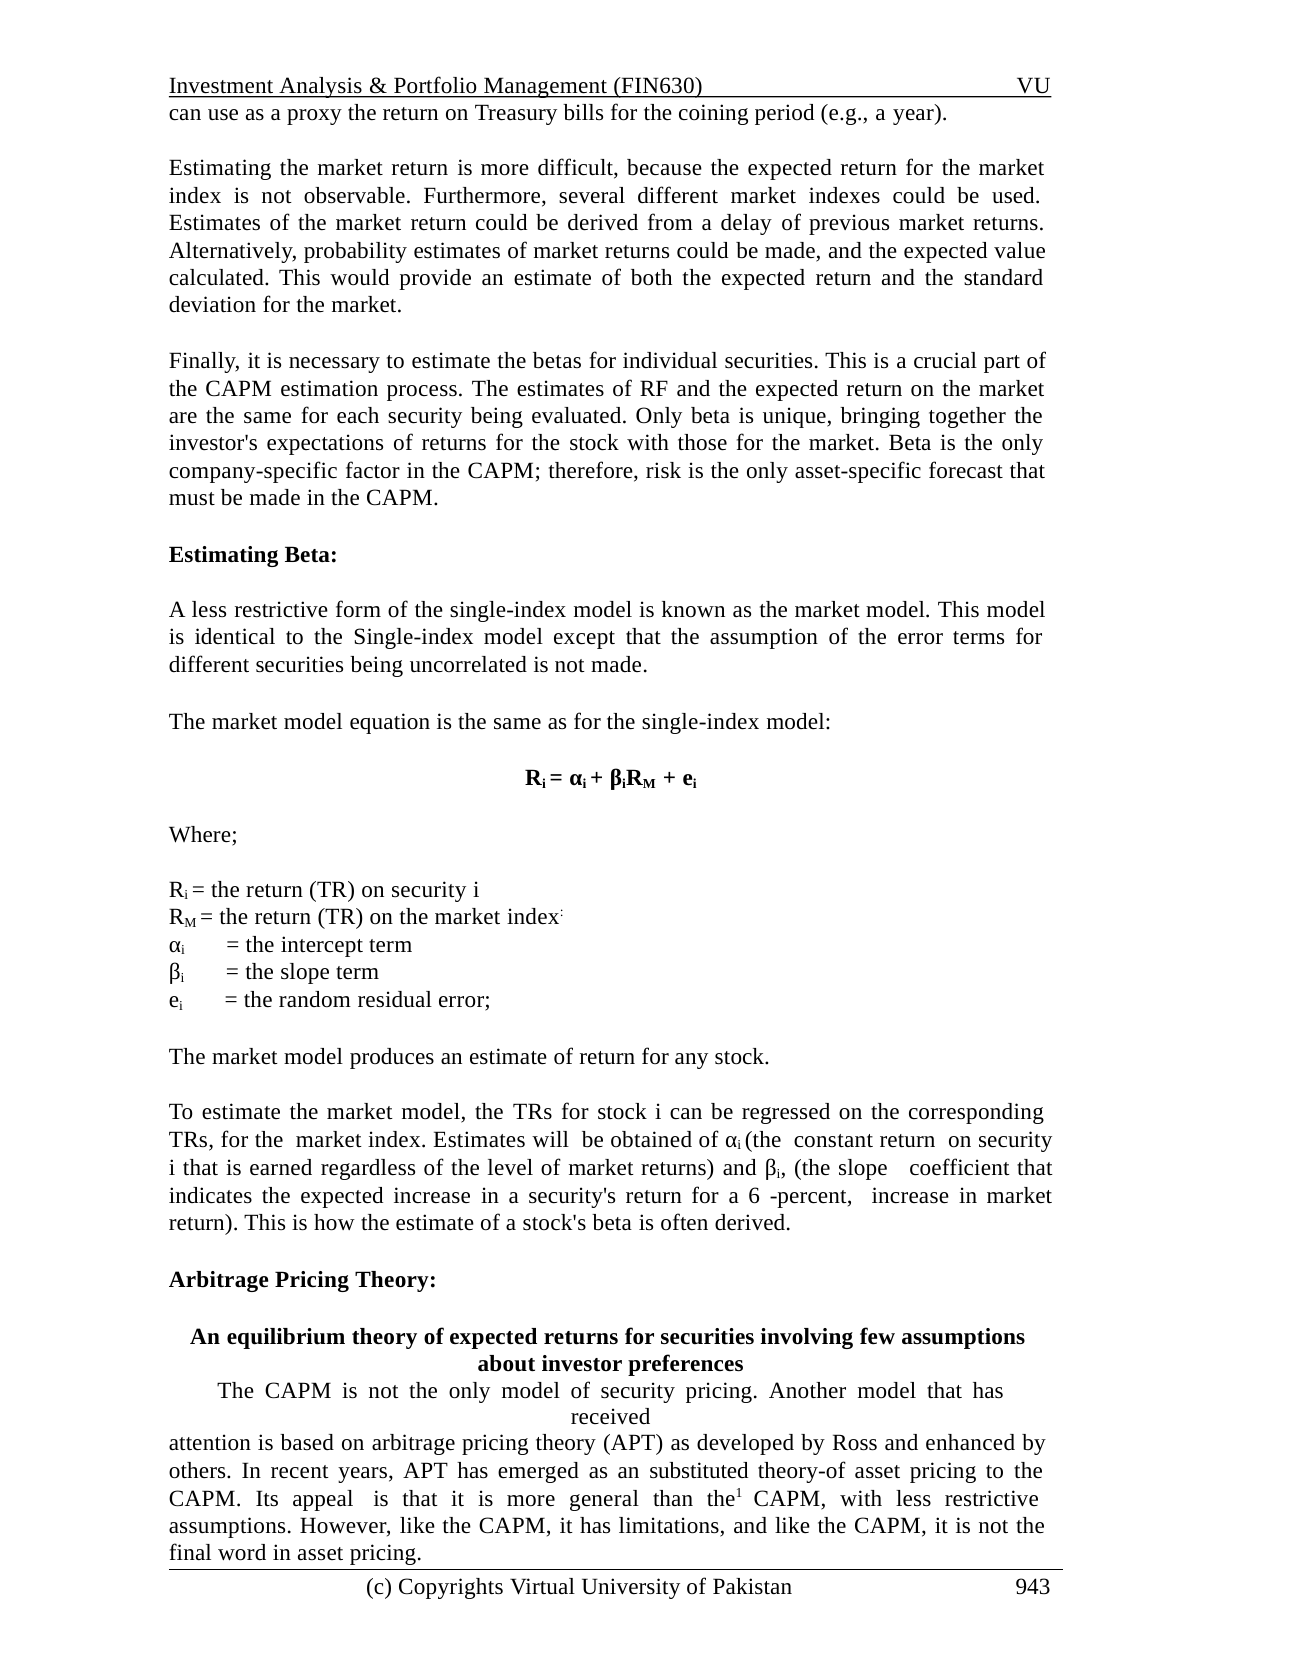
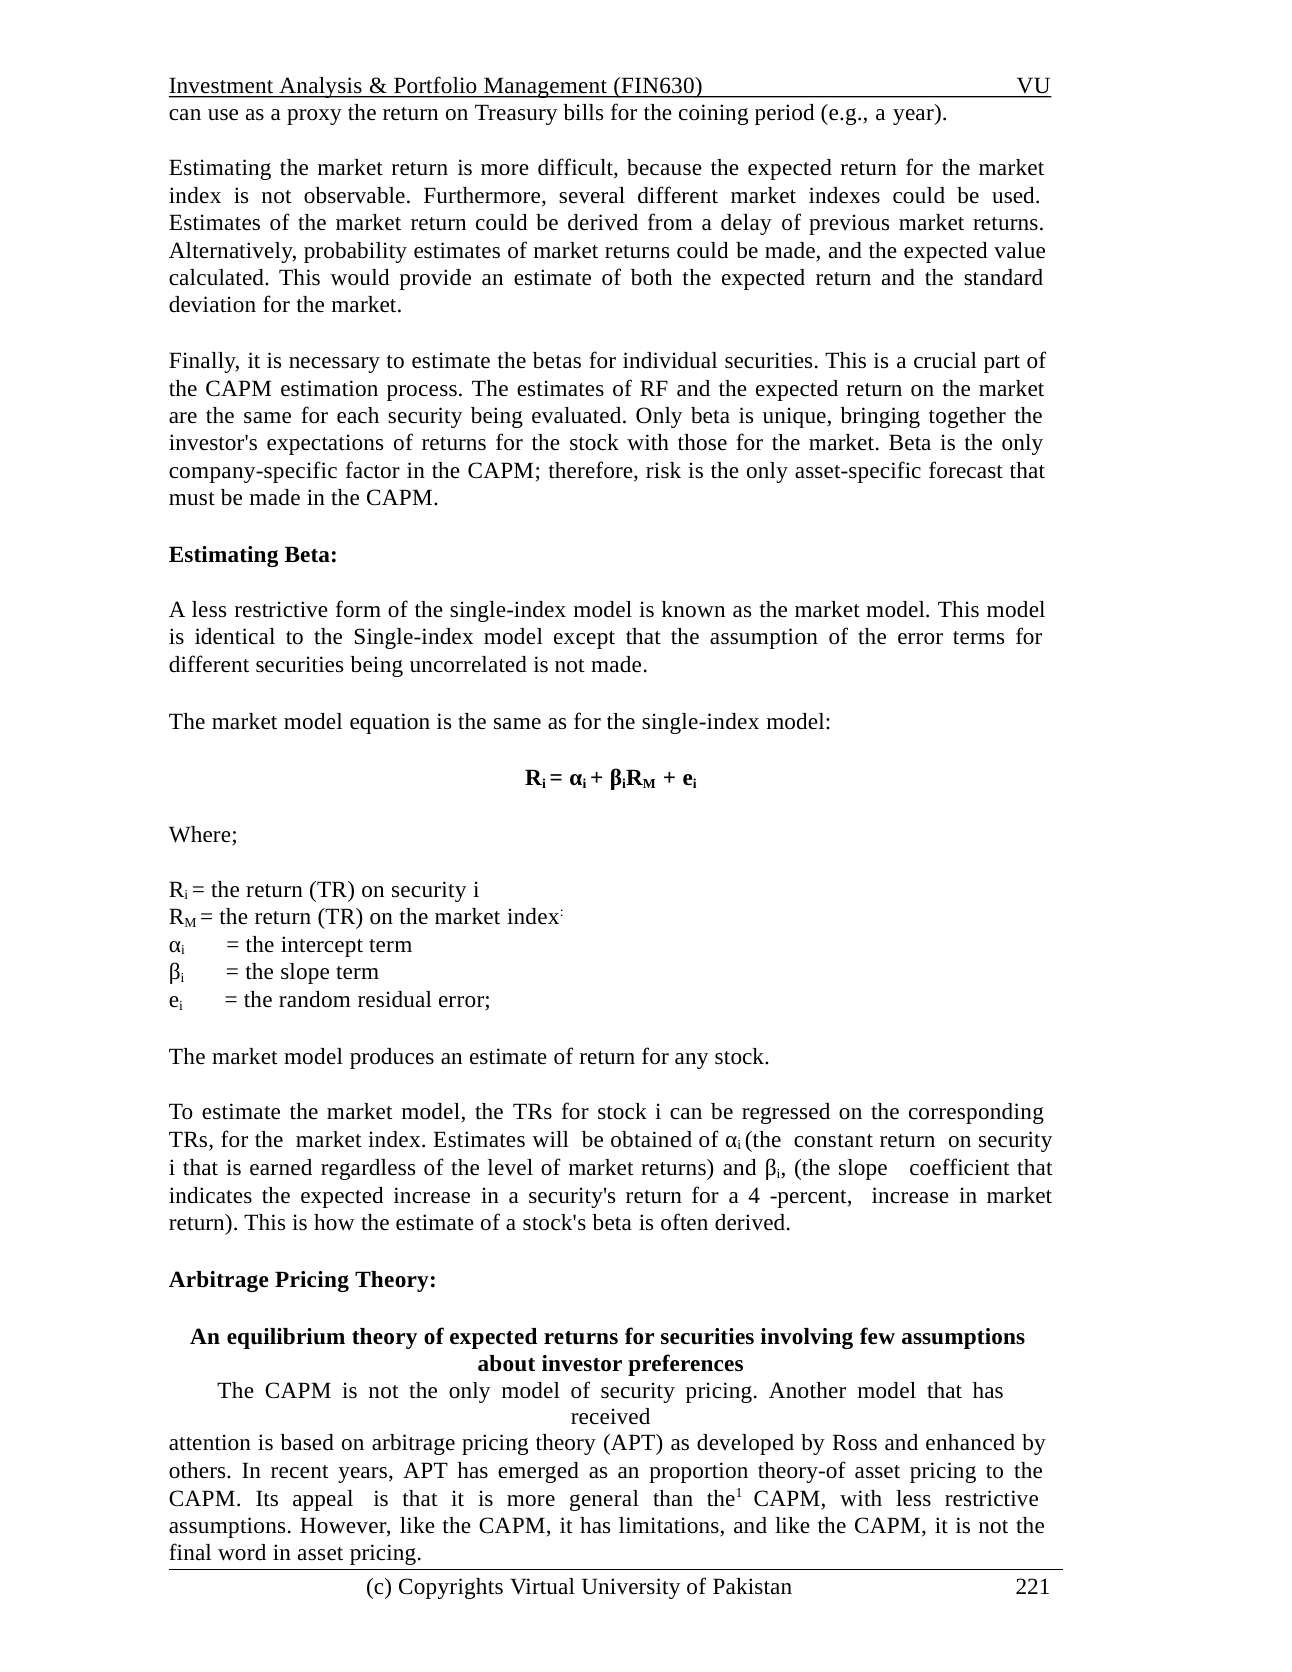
6: 6 -> 4 (754, 1196)
substituted: substituted -> proportion (699, 1471)
943: 943 -> 221 (1033, 1587)
